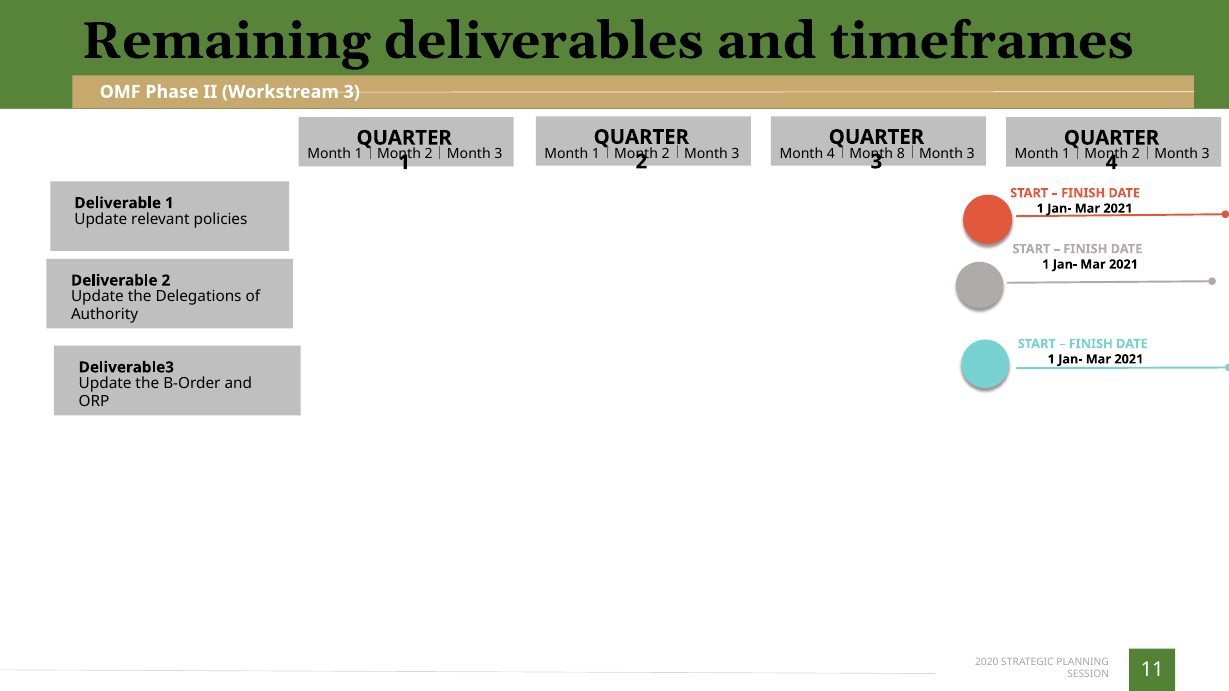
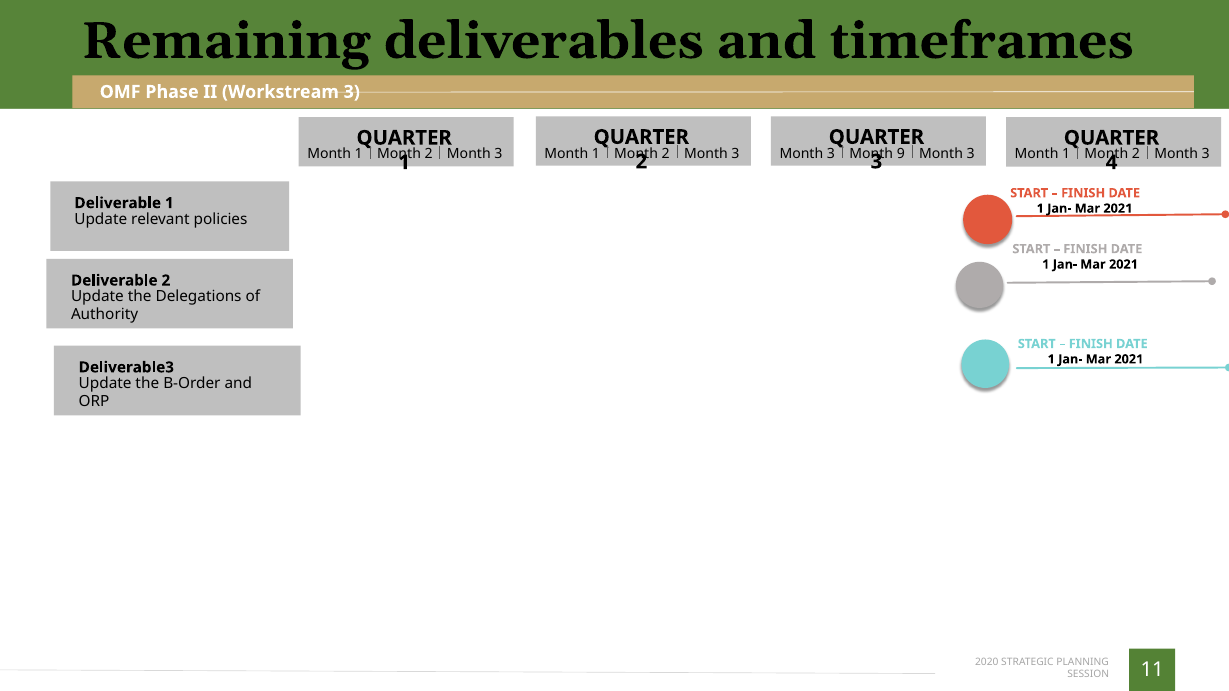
4: 4 -> 3 (831, 154)
8: 8 -> 9 (901, 154)
